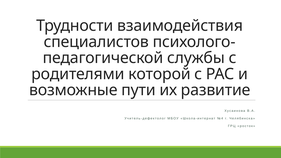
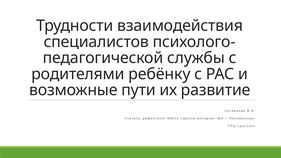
которой: которой -> ребёнку (159, 74)
